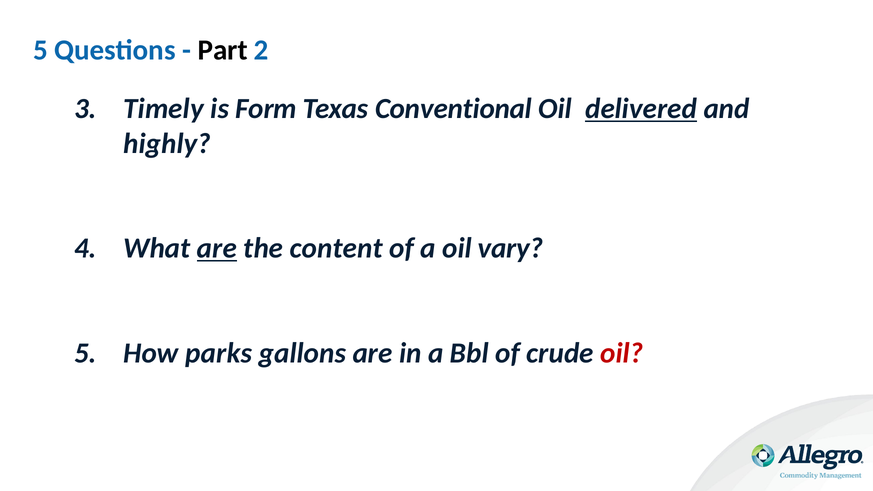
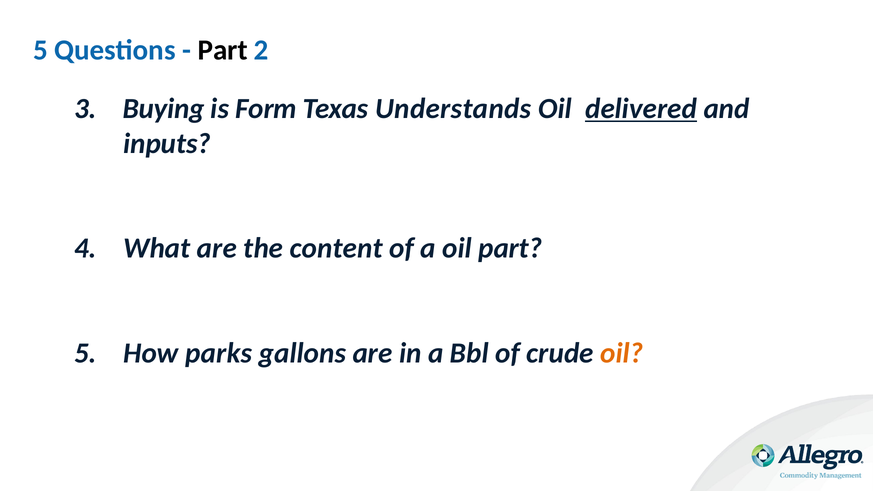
Timely: Timely -> Buying (164, 109)
Conventional: Conventional -> Understands (453, 109)
highly: highly -> inputs (167, 144)
are underline: present -> none (217, 248)
oil vary: vary -> part (510, 248)
oil colour: red -> orange (622, 353)
